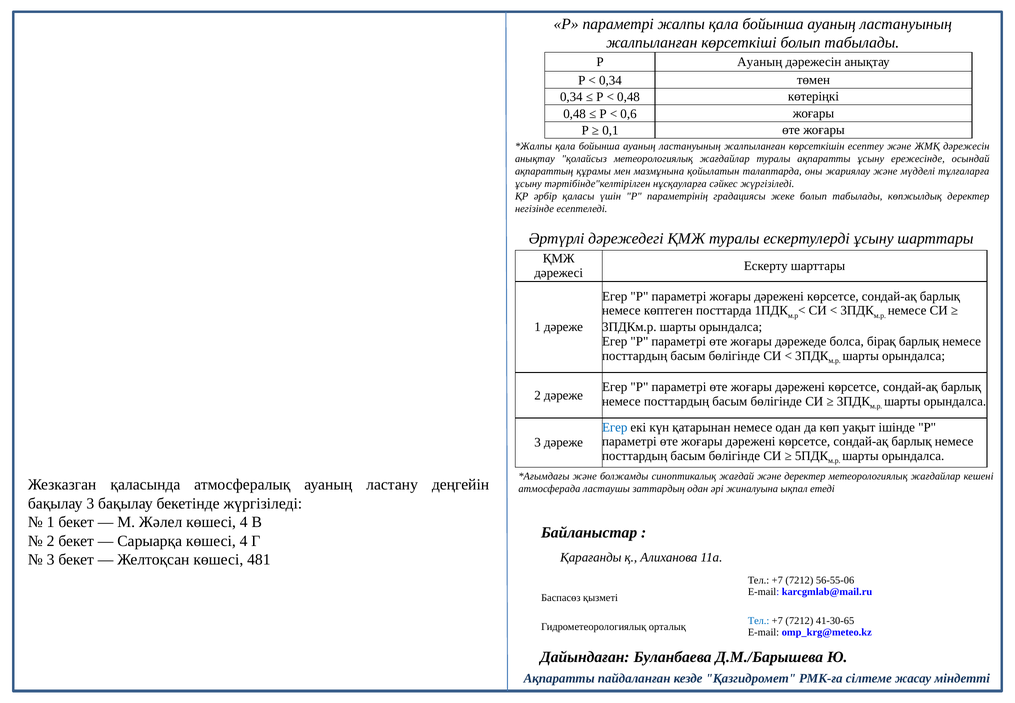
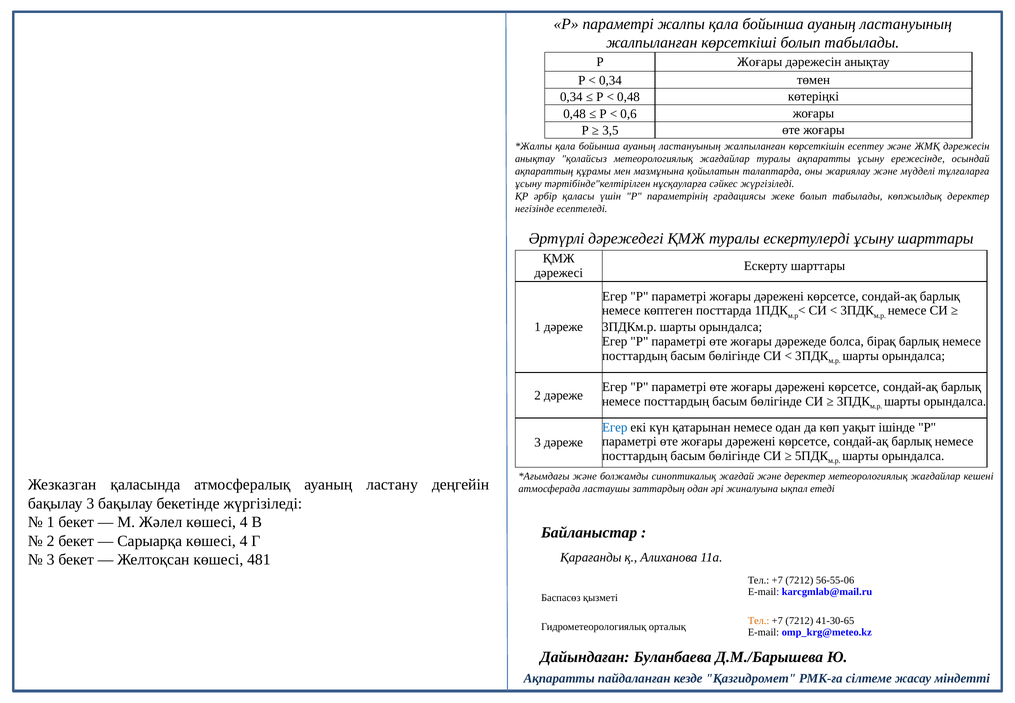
Р Ауаның: Ауаның -> Жоғары (760, 62)
0,1: 0,1 -> 3,5 (610, 131)
Тел colour: blue -> orange (759, 621)
